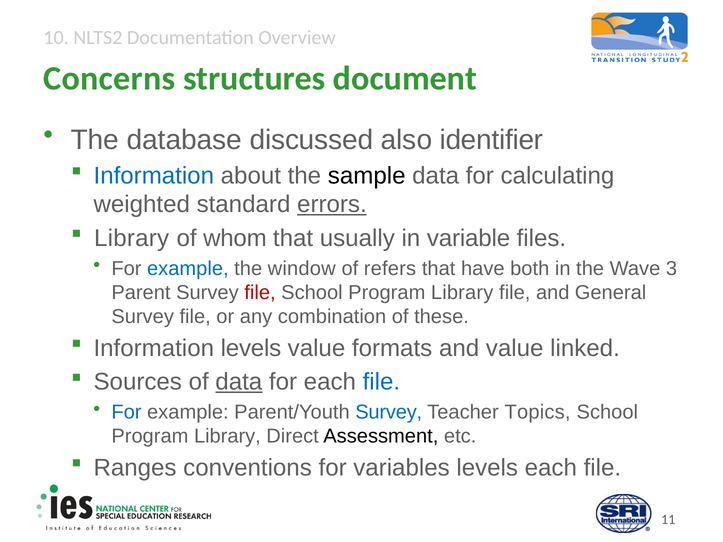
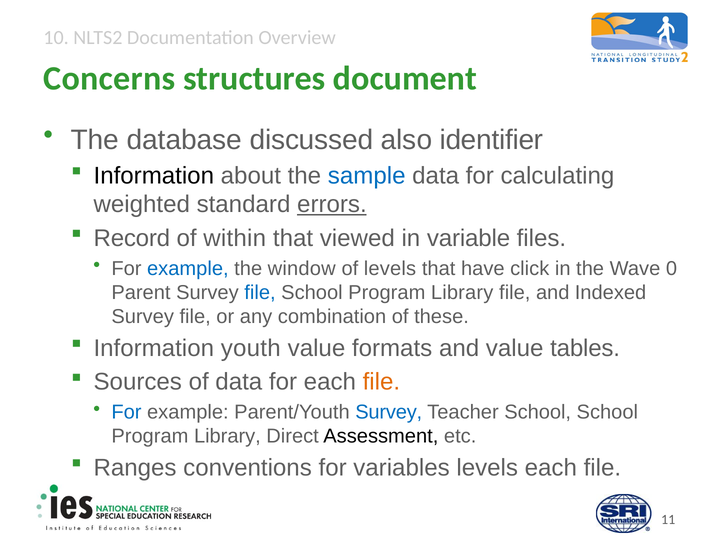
Information colour: blue -> black (154, 176)
sample colour: black -> blue (367, 176)
Library: Library -> Record (132, 238)
whom: whom -> within (235, 238)
usually: usually -> viewed (357, 238)
of refers: refers -> levels (390, 269)
both: both -> click (530, 269)
3: 3 -> 0 (672, 269)
file colour: red -> blue (260, 293)
General: General -> Indexed (611, 293)
Information levels: levels -> youth (251, 348)
linked: linked -> tables (585, 348)
data underline: present -> none (239, 382)
file colour: blue -> orange (381, 382)
Teacher Topics: Topics -> School (538, 412)
